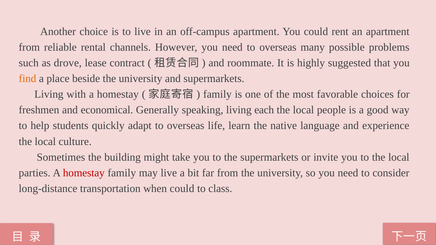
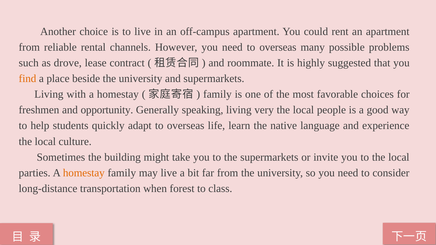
economical: economical -> opportunity (107, 110)
each: each -> very (264, 110)
homestay colour: red -> orange (84, 173)
when could: could -> forest (182, 189)
